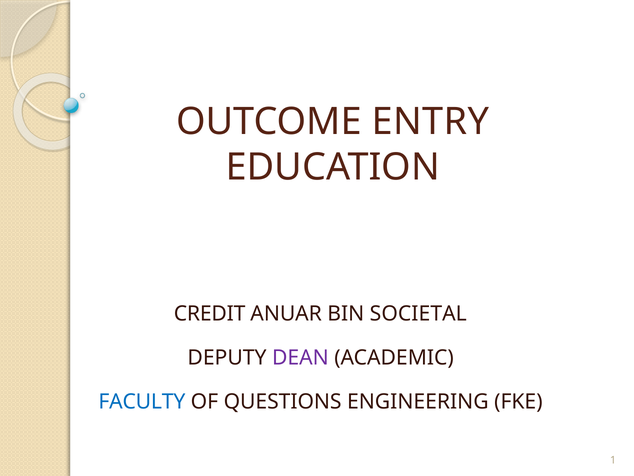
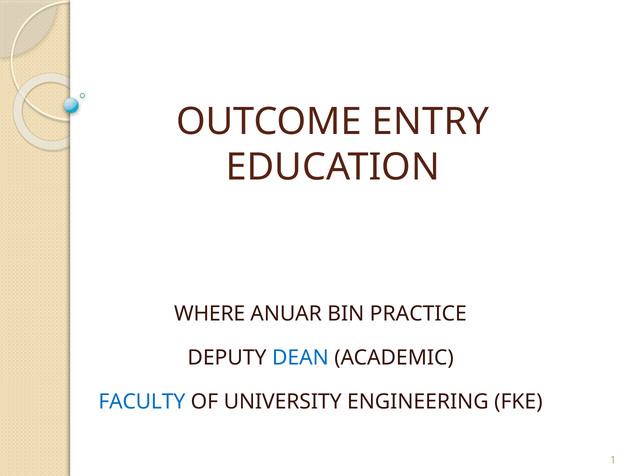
CREDIT: CREDIT -> WHERE (210, 314)
SOCIETAL: SOCIETAL -> PRACTICE (418, 314)
DEAN colour: purple -> blue (300, 357)
QUESTIONS: QUESTIONS -> UNIVERSITY (283, 401)
